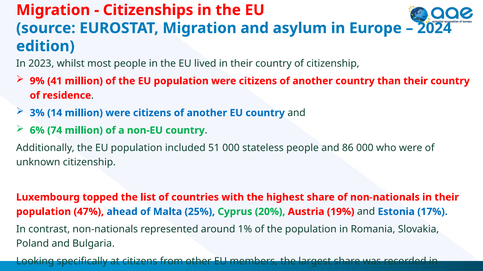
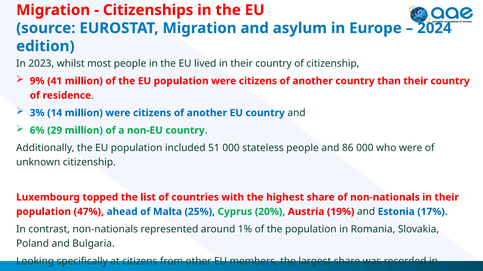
74: 74 -> 29 (55, 131)
